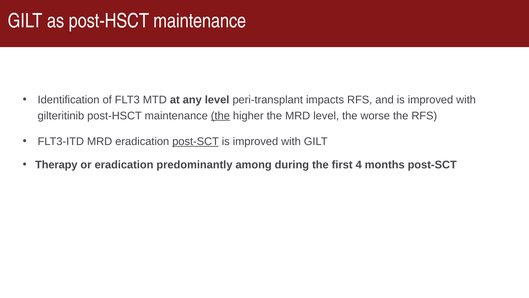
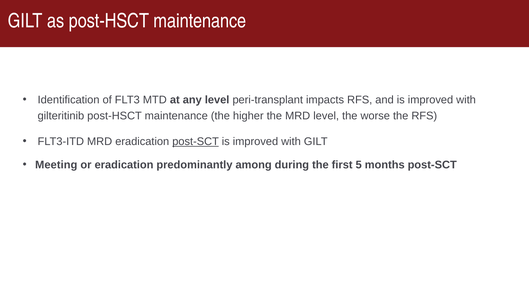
the underline: present -> none (220, 116)
Therapy: Therapy -> Meeting (56, 164)
4: 4 -> 5 (359, 164)
